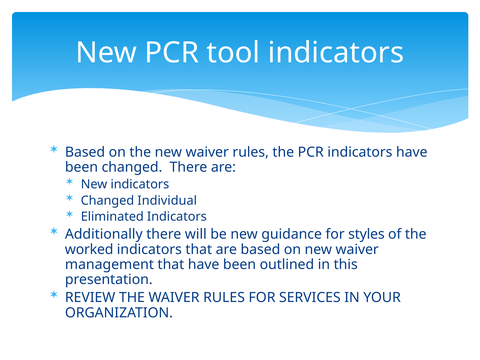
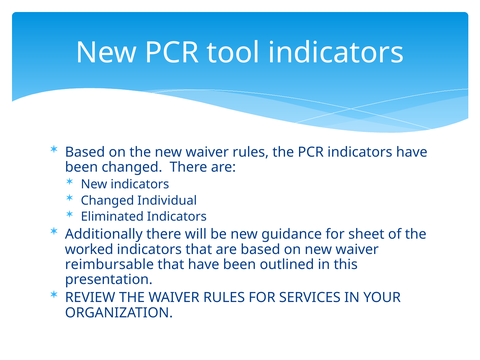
styles: styles -> sheet (366, 234)
management: management -> reimbursable (109, 265)
